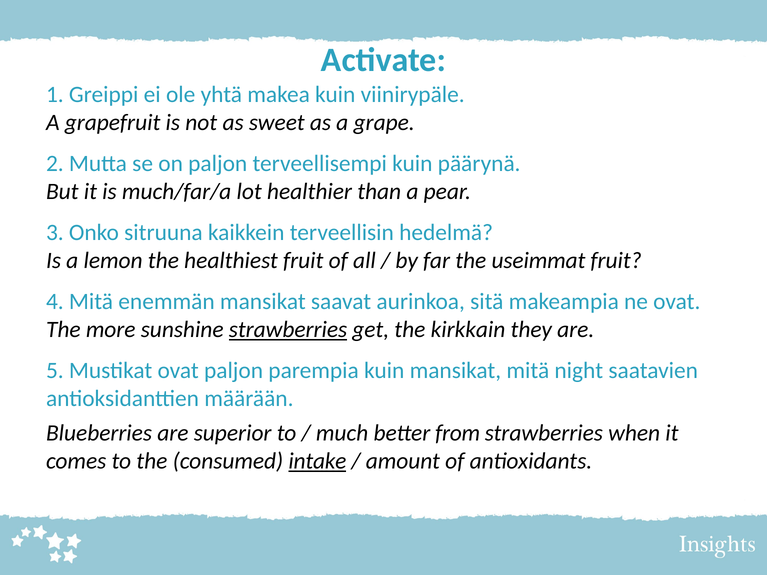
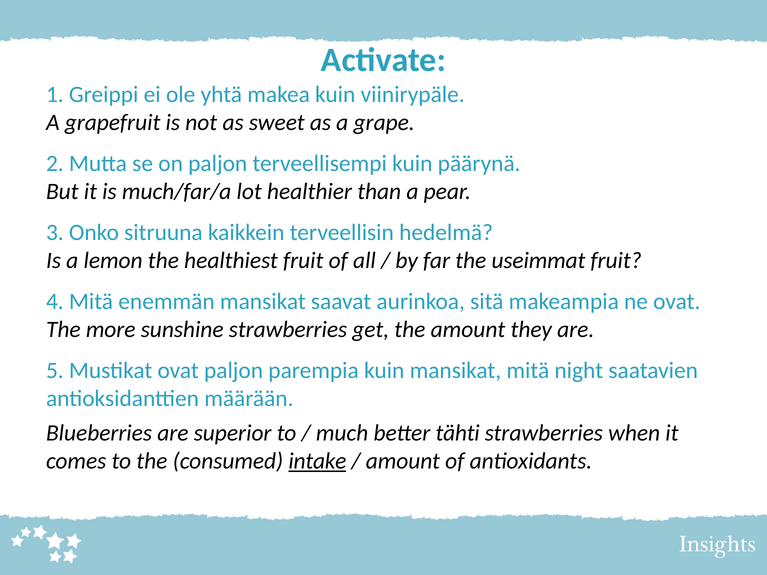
strawberries underline: present -> none (288, 330)
the kirkkain: kirkkain -> amount (468, 330)
from: from -> tähti (458, 433)
